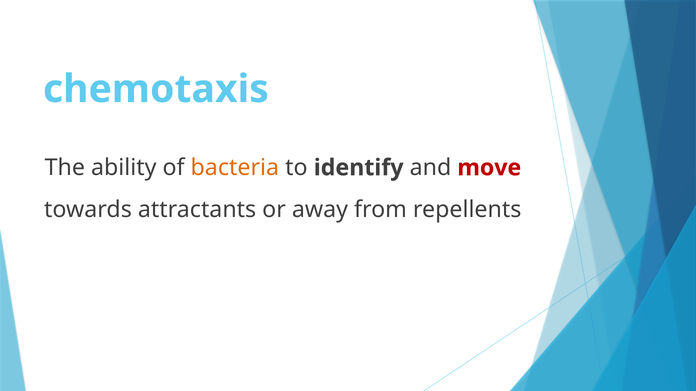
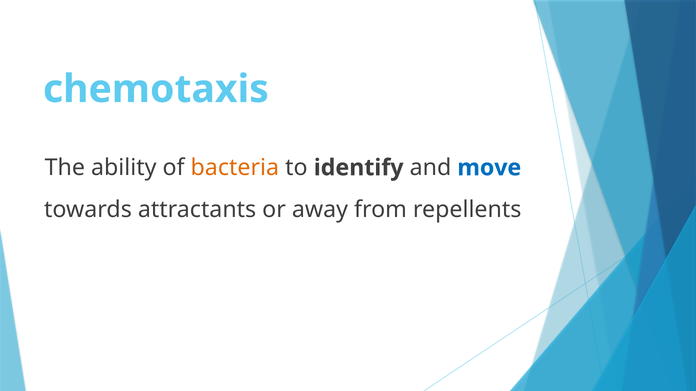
move colour: red -> blue (489, 168)
